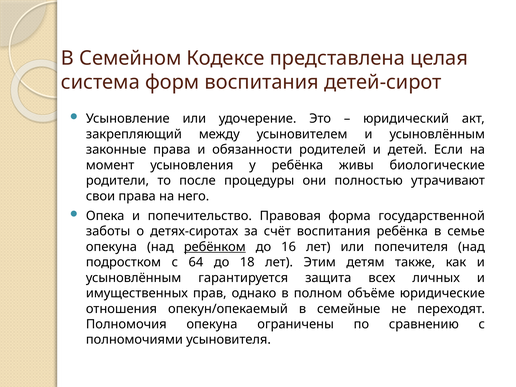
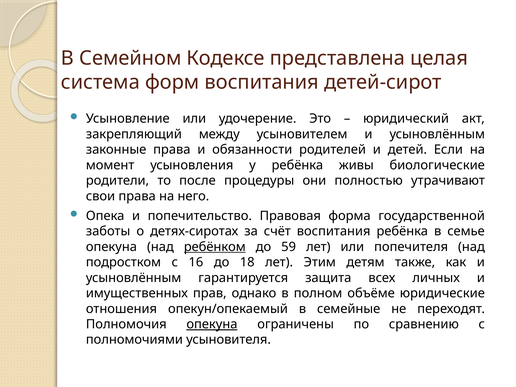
16: 16 -> 59 (289, 247)
64: 64 -> 16 (196, 262)
опекуна underline: none -> present (212, 324)
